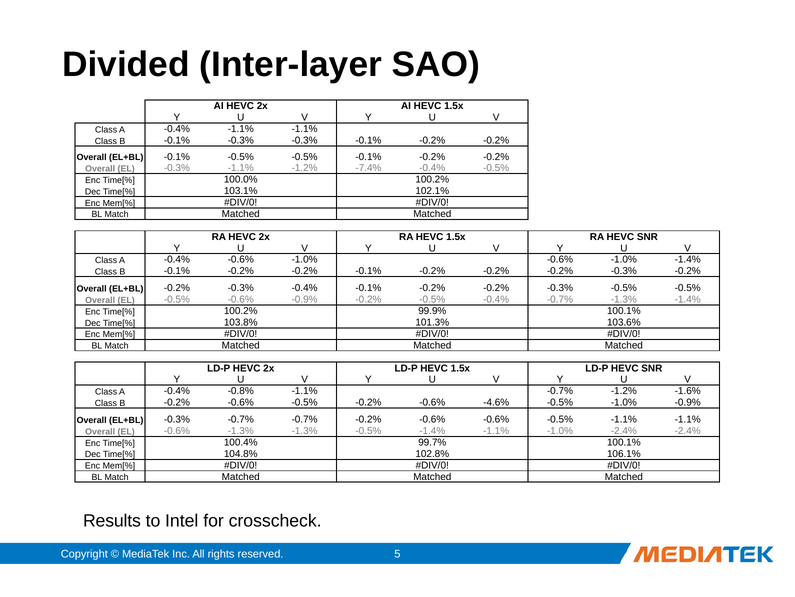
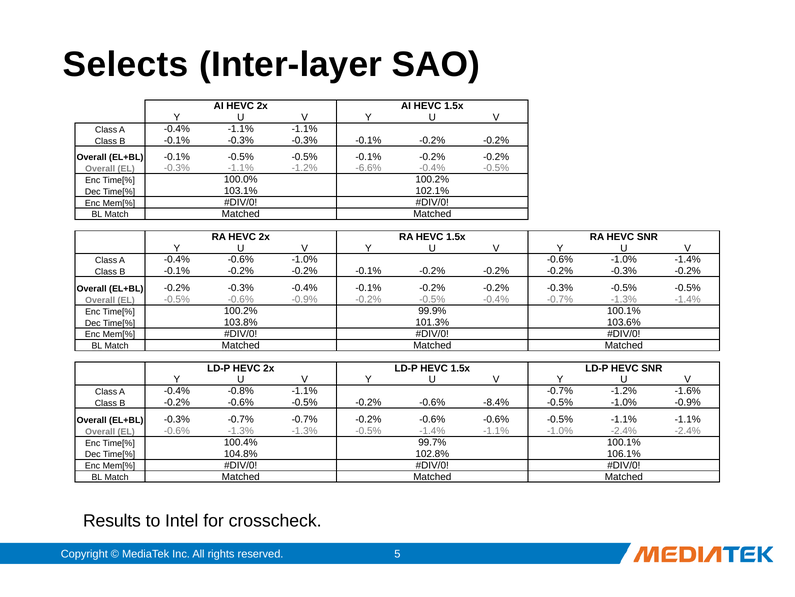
Divided: Divided -> Selects (126, 64)
-7.4%: -7.4% -> -6.6% (368, 168)
-4.6%: -4.6% -> -8.4% (496, 402)
